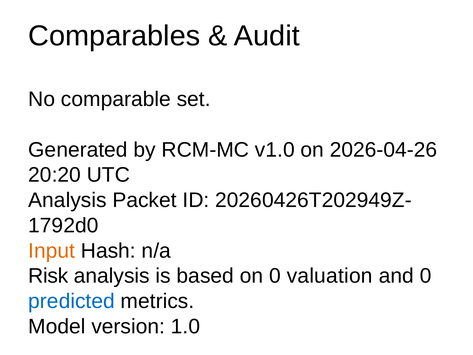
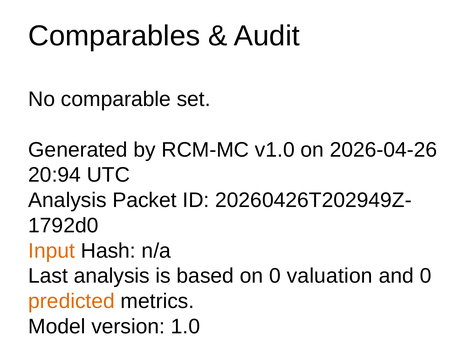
20:20: 20:20 -> 20:94 (55, 175)
Risk: Risk -> Last (48, 276)
predicted colour: blue -> orange (72, 301)
